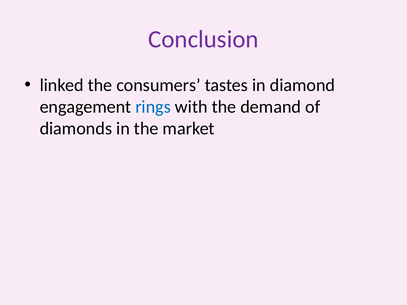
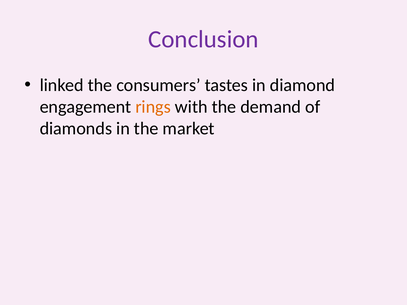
rings colour: blue -> orange (153, 107)
